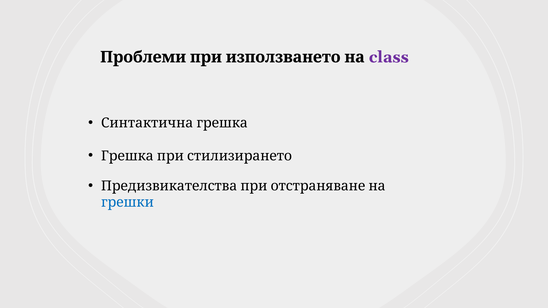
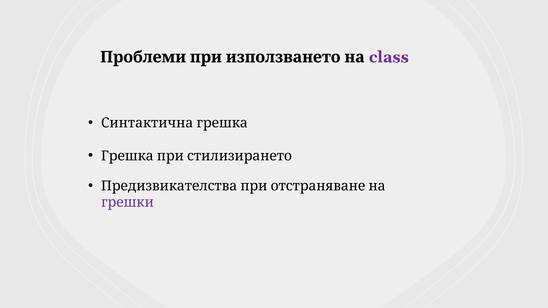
грешки colour: blue -> purple (127, 203)
